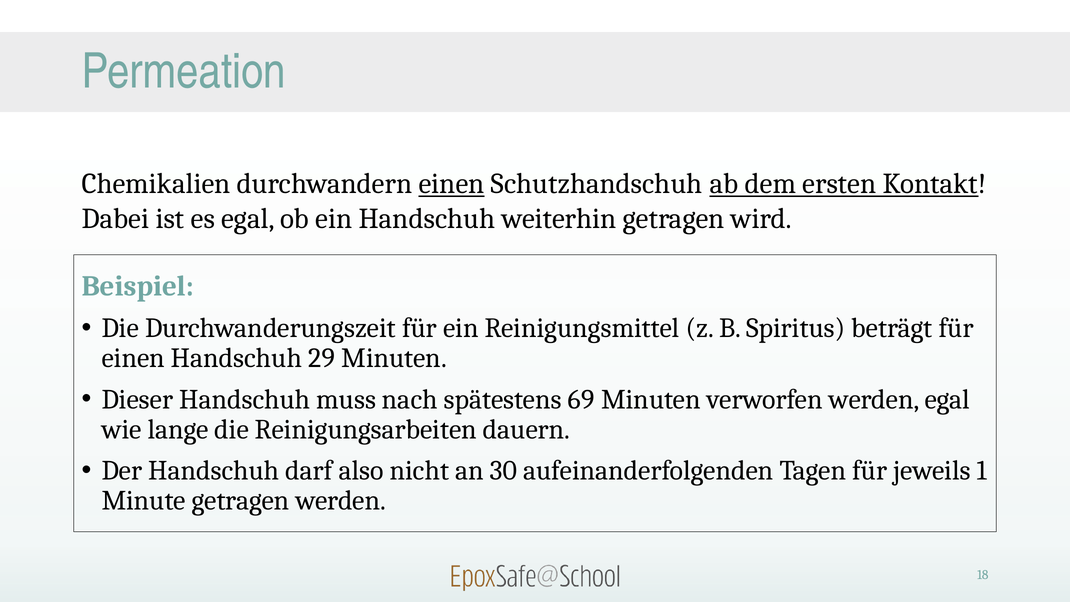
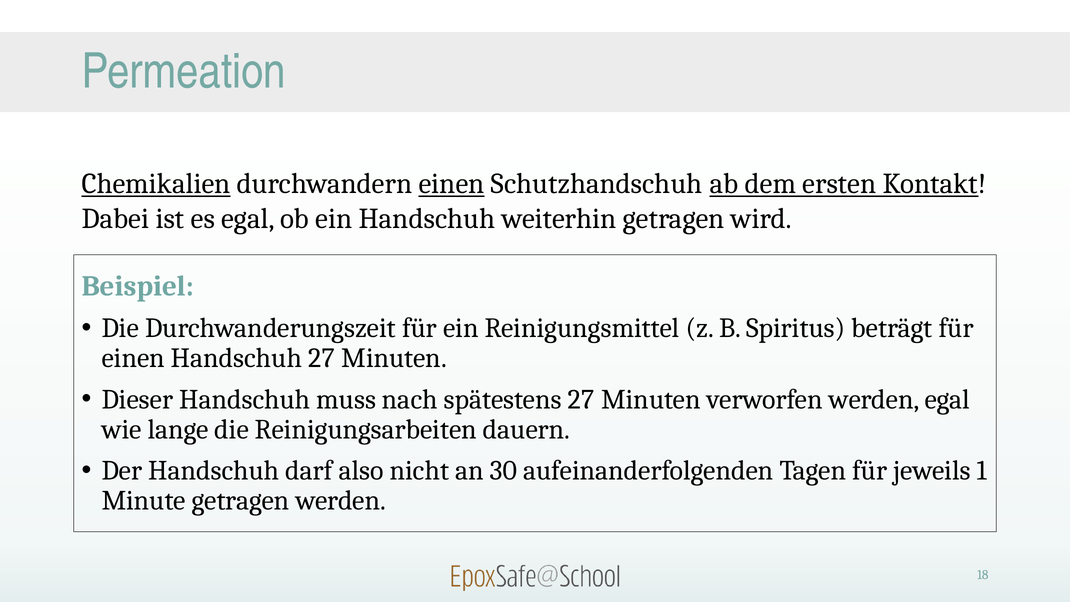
Chemikalien underline: none -> present (156, 184)
Handschuh 29: 29 -> 27 (322, 358)
spätestens 69: 69 -> 27 (581, 399)
